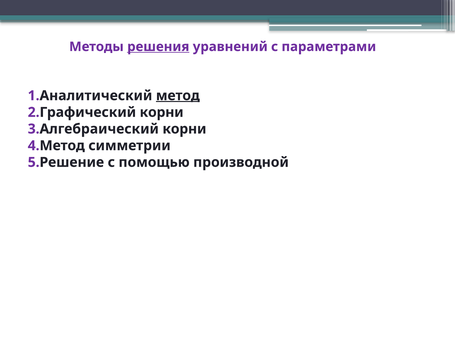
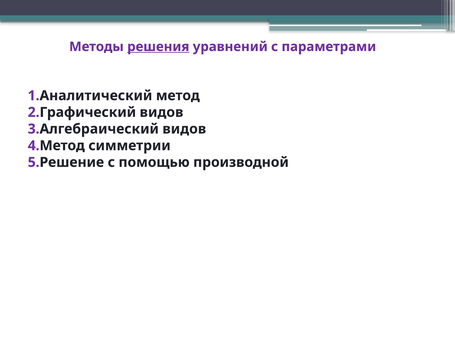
метод underline: present -> none (178, 96)
2.Графический корни: корни -> видов (162, 112)
3.Алгебраический корни: корни -> видов (184, 129)
